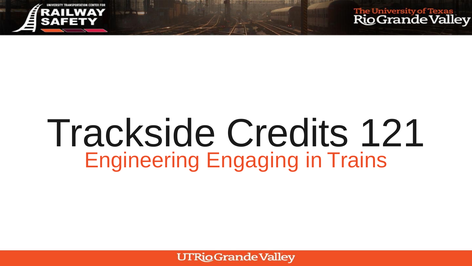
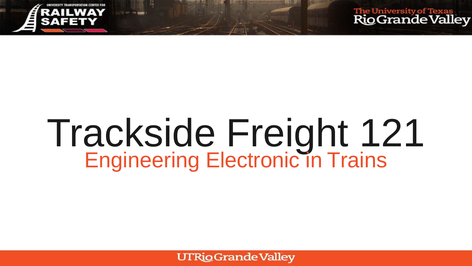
Credits: Credits -> Freight (287, 133)
Engaging: Engaging -> Electronic (253, 160)
